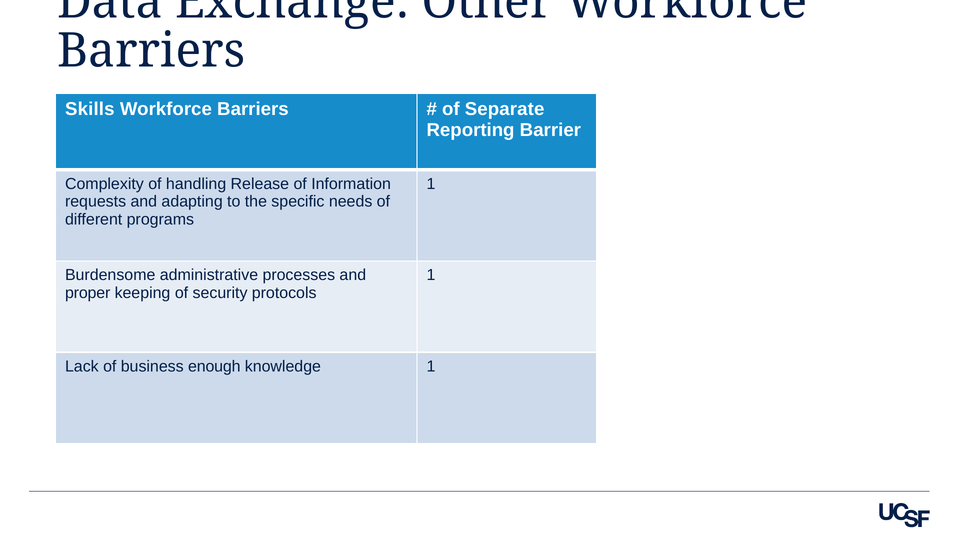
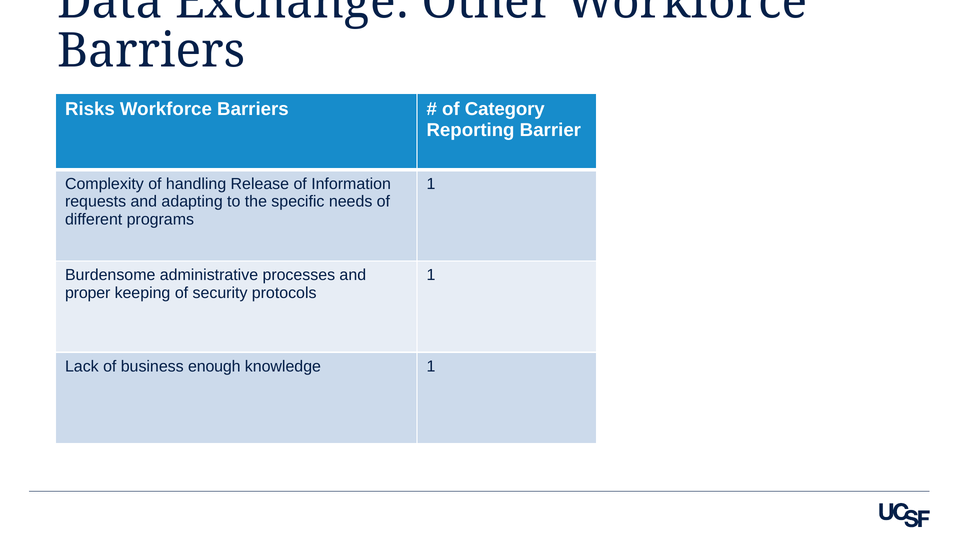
Skills: Skills -> Risks (90, 109)
Separate: Separate -> Category (505, 109)
